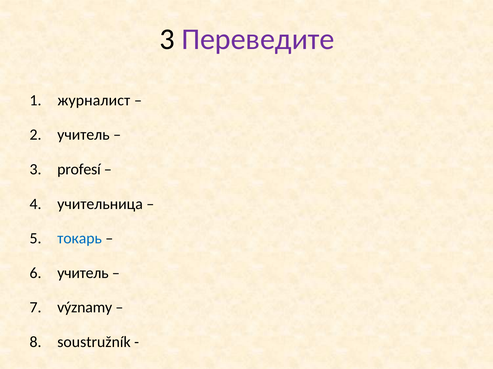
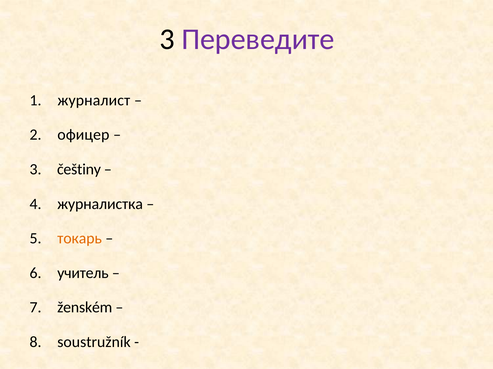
учитель: учитель -> офицер (83, 135)
profesí: profesí -> češtiny (79, 170)
учительница: учительница -> журналистка (100, 204)
токарь colour: blue -> orange (80, 239)
významy: významy -> ženském (85, 308)
